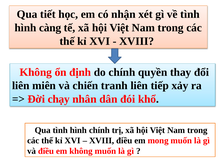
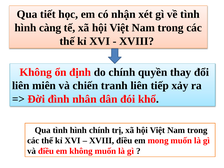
chạy: chạy -> đình (59, 99)
